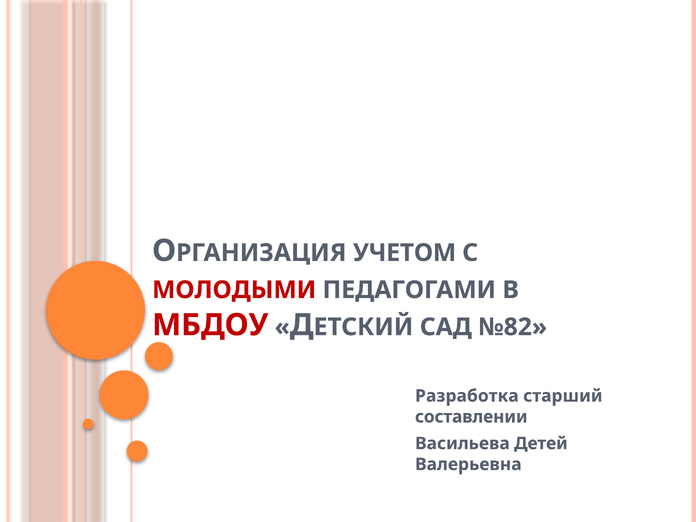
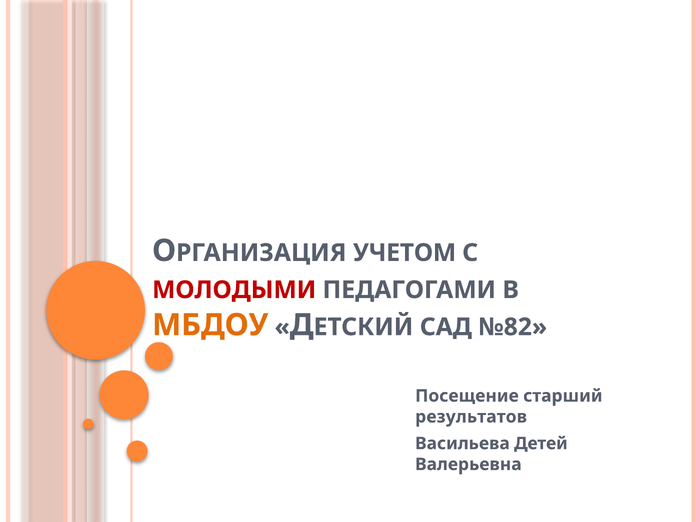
МБДОУ colour: red -> orange (210, 325)
Разработка: Разработка -> Посещение (467, 396)
составлении: составлении -> результатов (471, 417)
